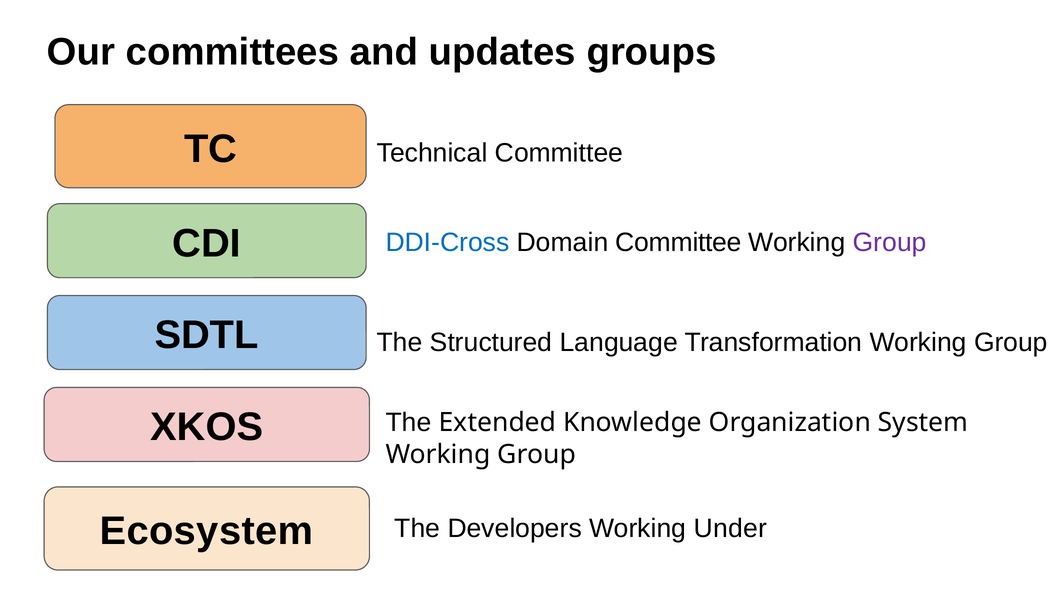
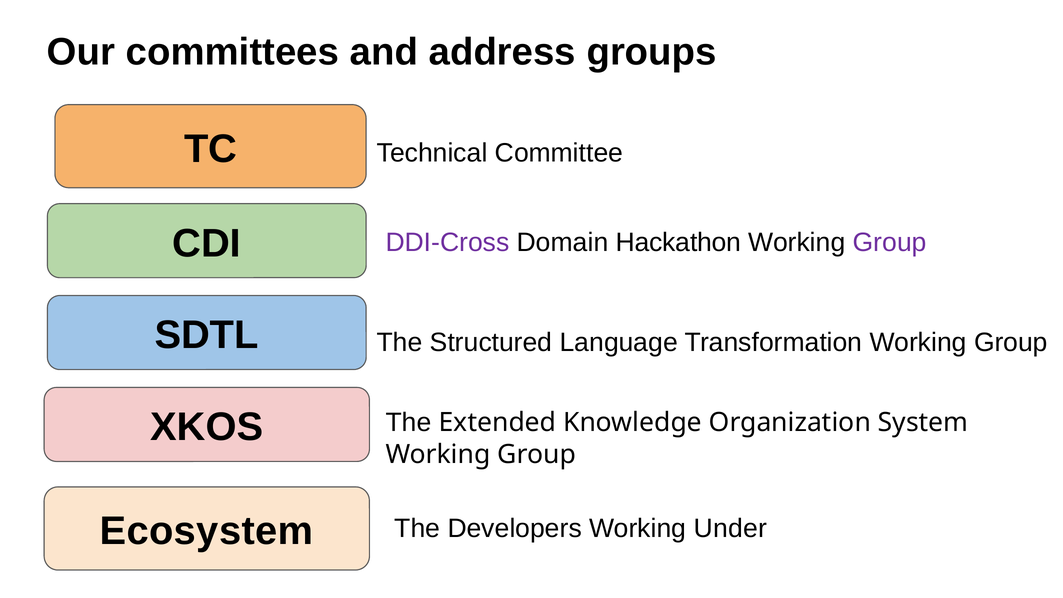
updates: updates -> address (502, 52)
DDI-Cross colour: blue -> purple (447, 242)
Domain Committee: Committee -> Hackathon (678, 242)
